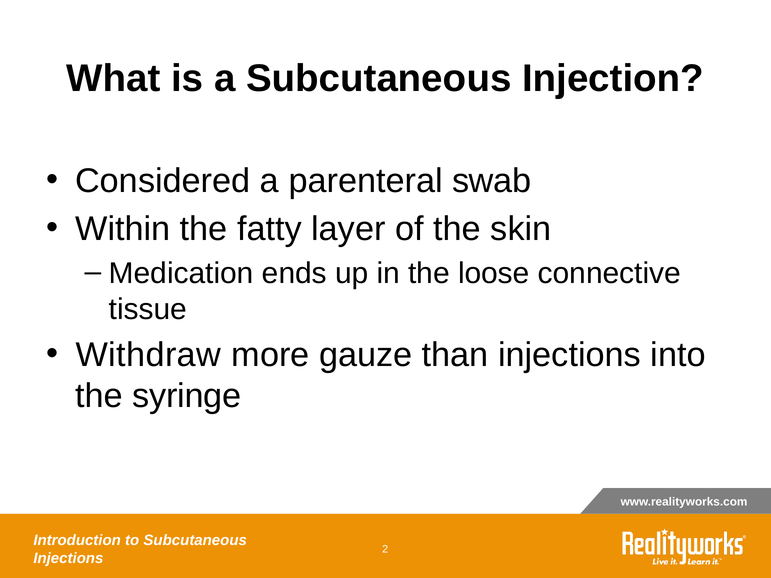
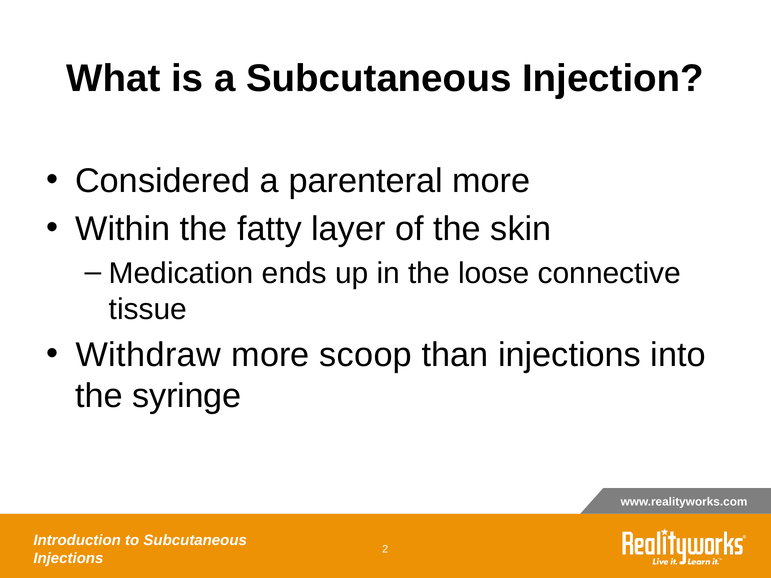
parenteral swab: swab -> more (491, 181)
gauze: gauze -> scoop (366, 355)
